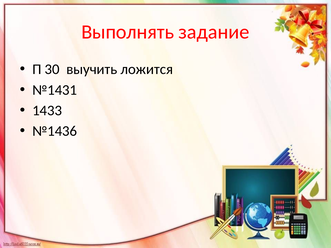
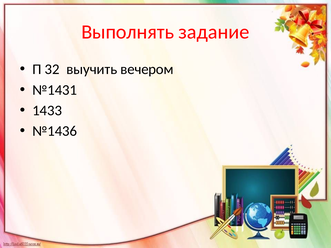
30: 30 -> 32 (52, 69)
ложится: ложится -> вечером (147, 69)
